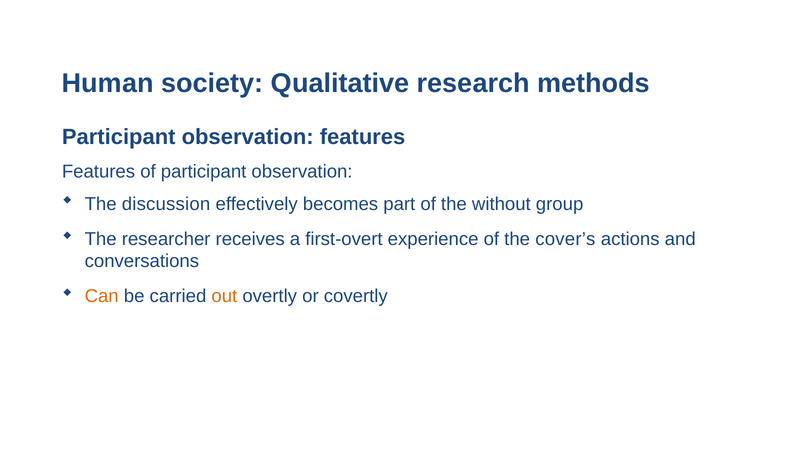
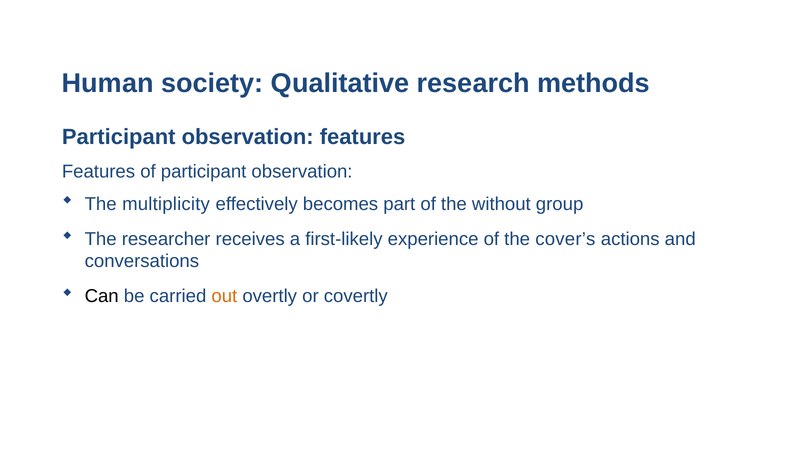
discussion: discussion -> multiplicity (166, 204)
first-overt: first-overt -> first-likely (344, 239)
Can colour: orange -> black (102, 296)
